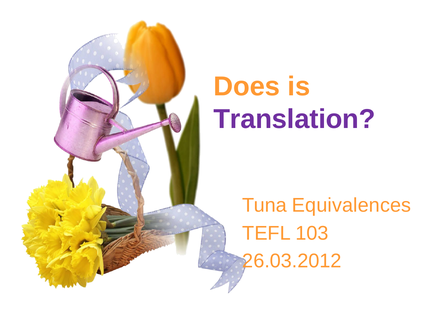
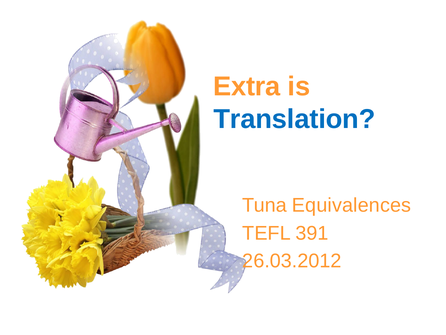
Does: Does -> Extra (247, 86)
Translation colour: purple -> blue (294, 119)
103: 103 -> 391 (312, 233)
